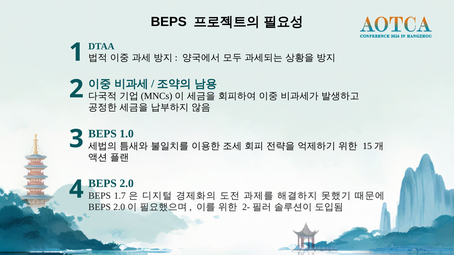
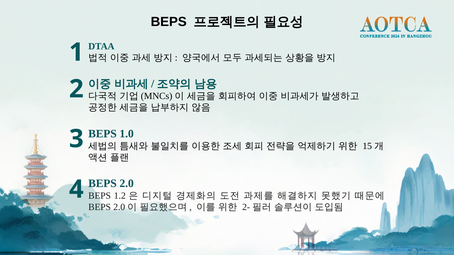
1.7: 1.7 -> 1.2 (120, 196)
